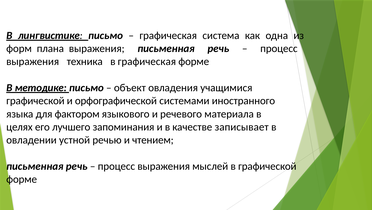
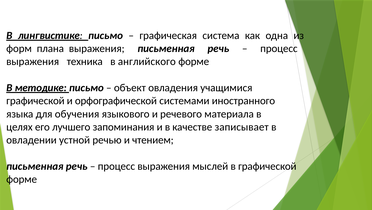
в графическая: графическая -> английского (147, 61)
фактором: фактором -> обучения (77, 114)
